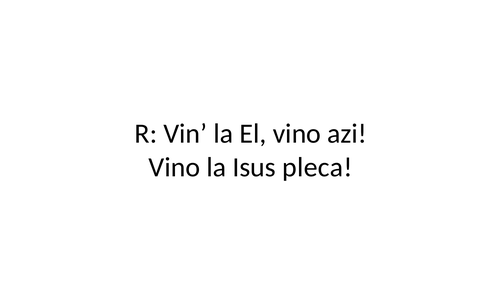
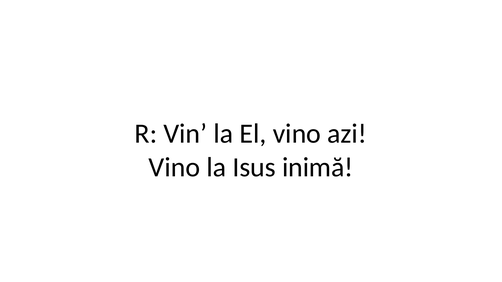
pleca: pleca -> inimă (318, 167)
